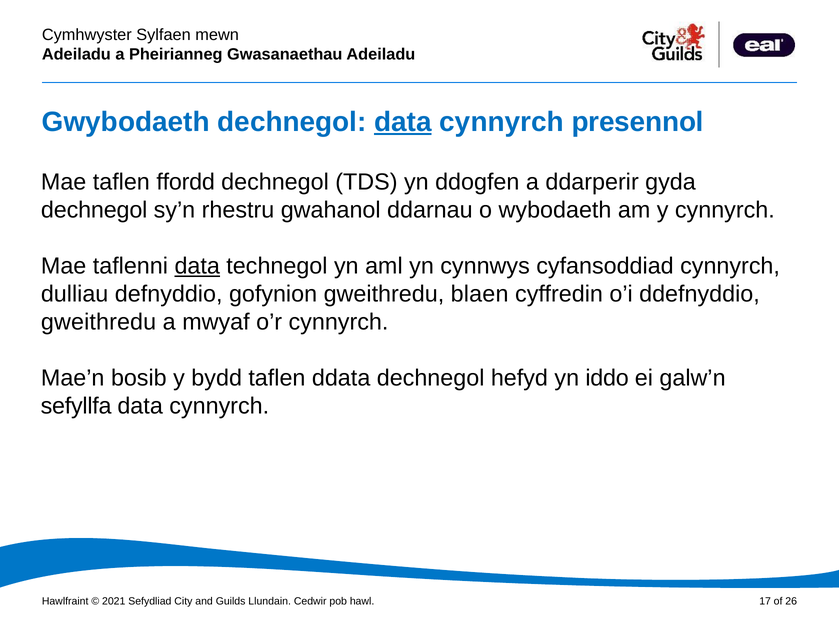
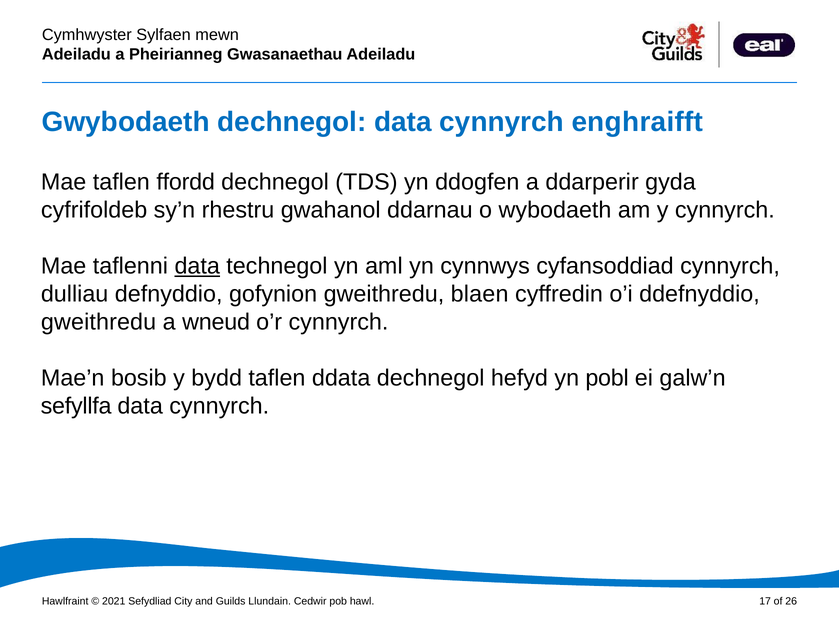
data underline: present -> none (403, 122)
presennol: presennol -> enghraifft (637, 122)
dechnegol: dechnegol -> cyfrifoldeb (94, 210)
mwyaf: mwyaf -> wneud (216, 322)
iddo: iddo -> pobl (607, 378)
